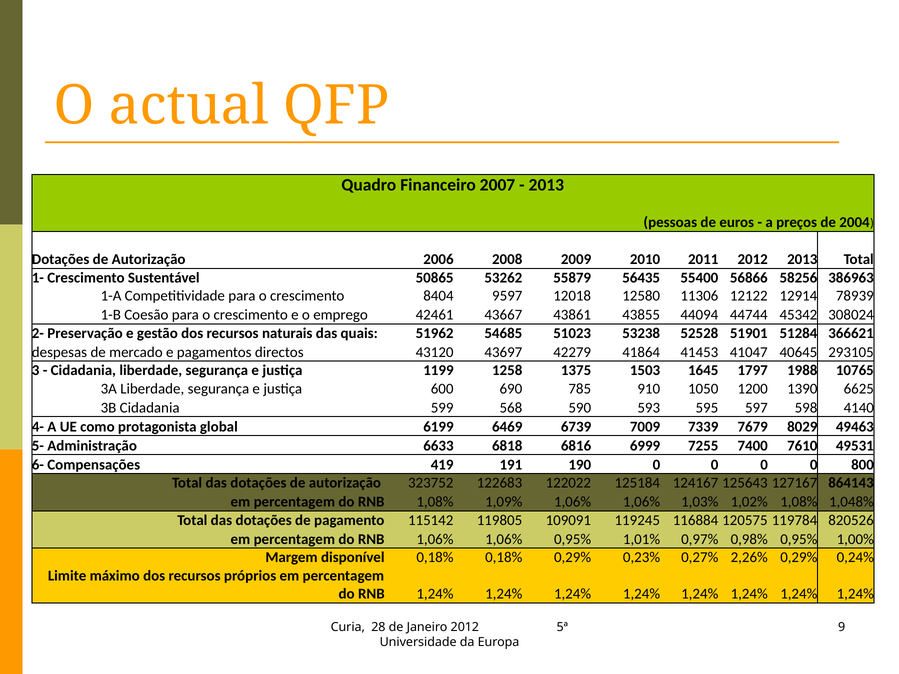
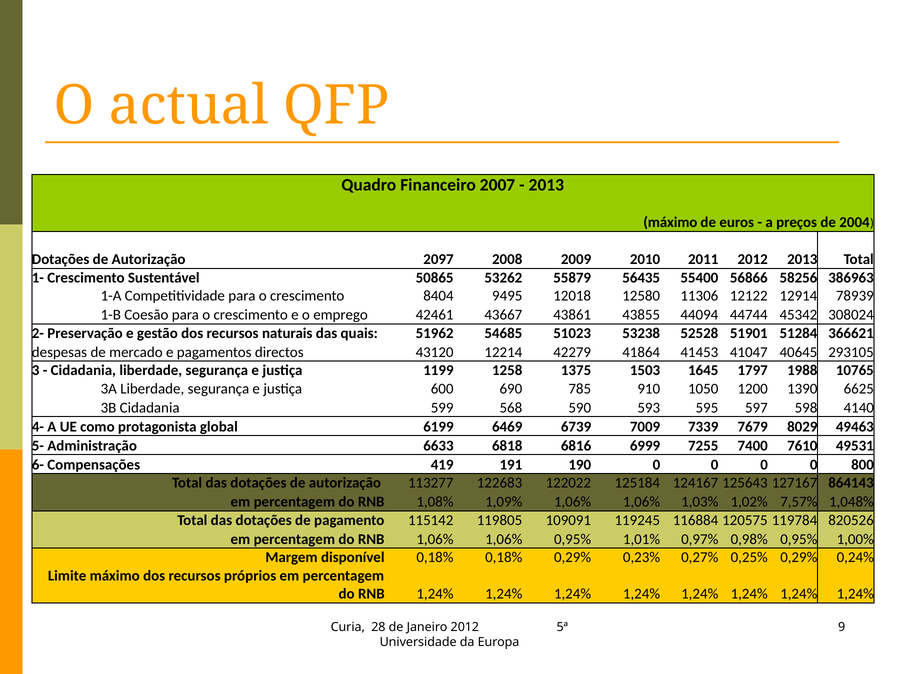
pessoas: pessoas -> máximo (670, 222)
2006: 2006 -> 2097 (438, 259)
9597: 9597 -> 9495 (507, 296)
43697: 43697 -> 12214 (503, 352)
323752: 323752 -> 113277 (431, 483)
1,02% 1,08%: 1,08% -> 7,57% (799, 502)
2,26%: 2,26% -> 0,25% (749, 558)
